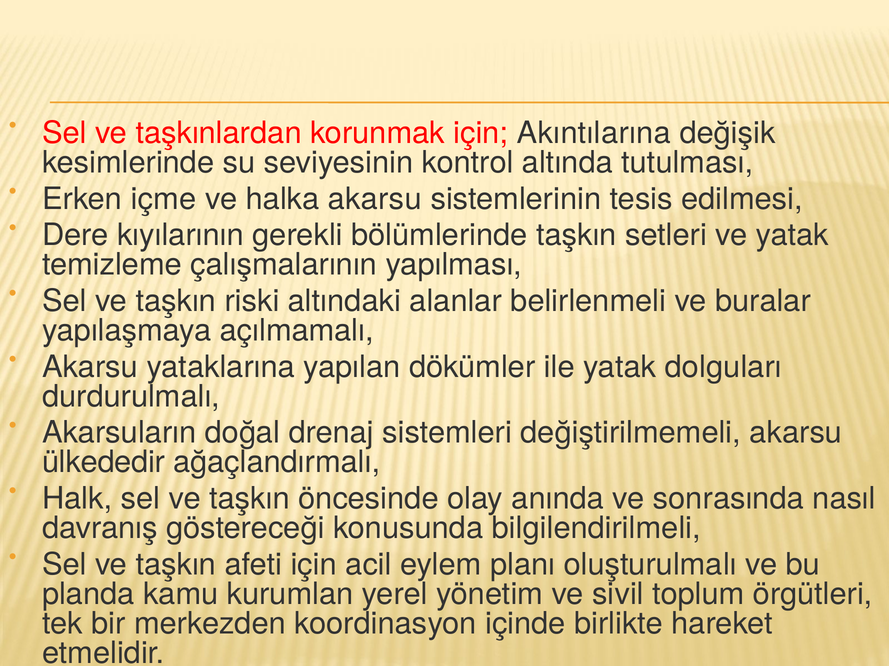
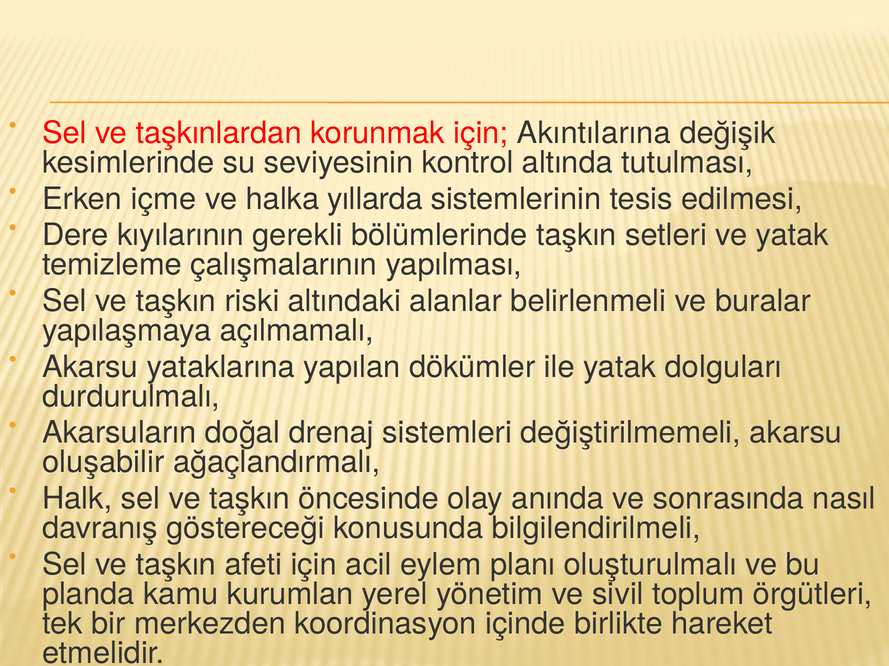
halka akarsu: akarsu -> yıllarda (375, 199)
ülkededir: ülkededir -> oluşabilir (103, 463)
